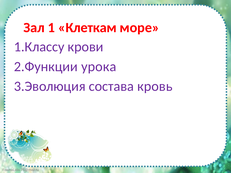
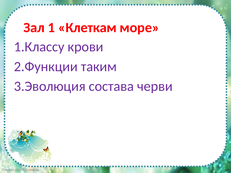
урока: урока -> таким (99, 67)
кровь: кровь -> черви (155, 86)
